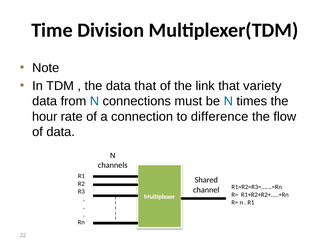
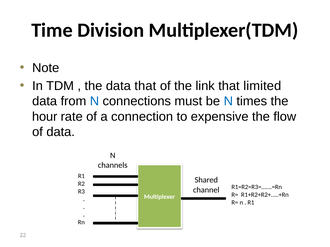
variety: variety -> limited (262, 86)
difference: difference -> expensive (220, 117)
